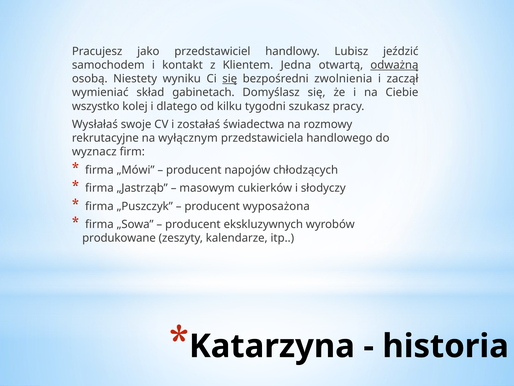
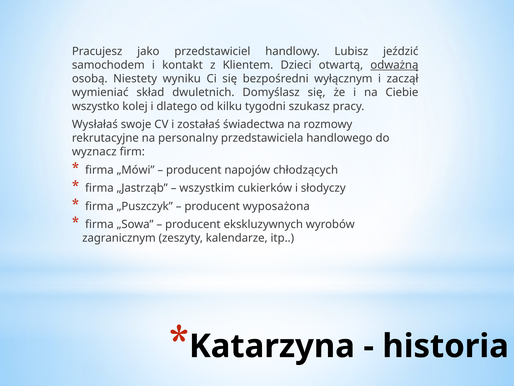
Jedna: Jedna -> Dzieci (296, 65)
się underline: present -> none (230, 79)
zwolnienia: zwolnienia -> wyłącznym (343, 79)
gabinetach: gabinetach -> dwuletnich (203, 92)
wyłącznym: wyłącznym -> personalny (188, 138)
masowym: masowym -> wszystkim (207, 188)
produkowane: produkowane -> zagranicznym (119, 238)
